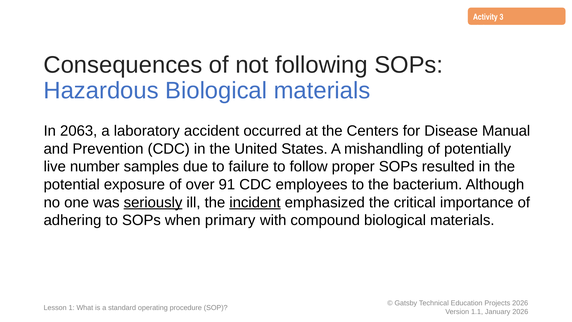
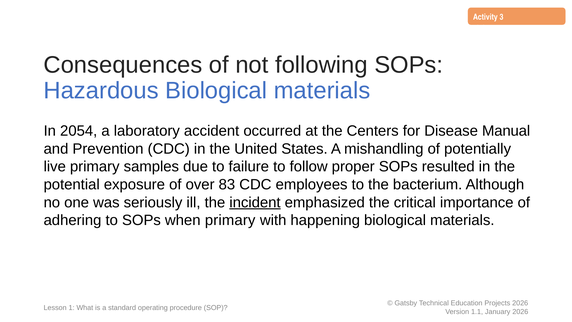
2063: 2063 -> 2054 (79, 131)
live number: number -> primary (95, 167)
91: 91 -> 83 (227, 184)
seriously underline: present -> none (153, 202)
compound: compound -> happening (325, 220)
